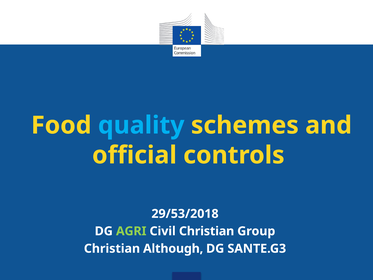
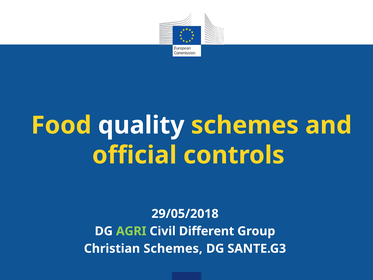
quality colour: light blue -> white (141, 125)
29/53/2018: 29/53/2018 -> 29/05/2018 (185, 214)
Civil Christian: Christian -> Different (207, 231)
Christian Although: Although -> Schemes (173, 248)
